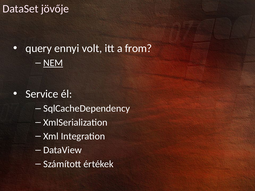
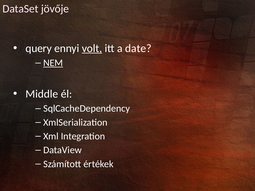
volt underline: none -> present (92, 48)
from: from -> date (138, 48)
Service: Service -> Middle (42, 94)
